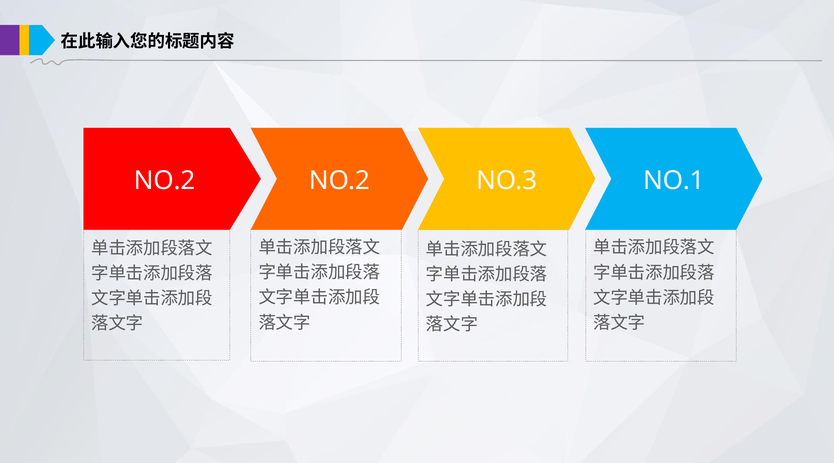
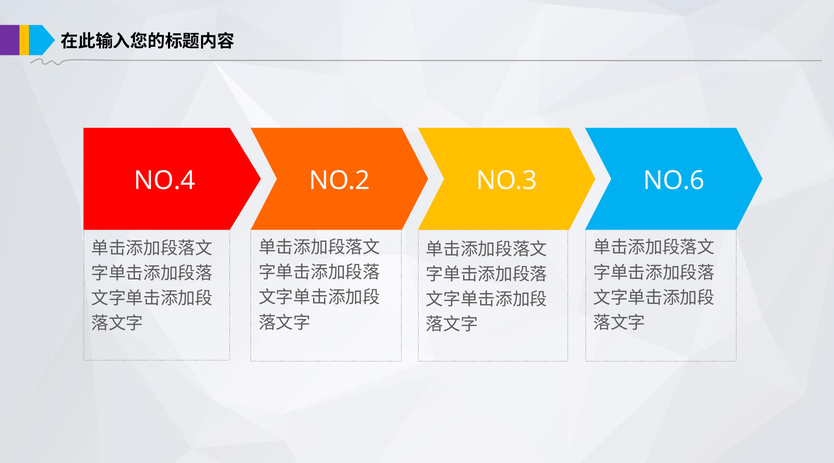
NO.2: NO.2 -> NO.4 (164, 181)
NO.1: NO.1 -> NO.6 (674, 181)
